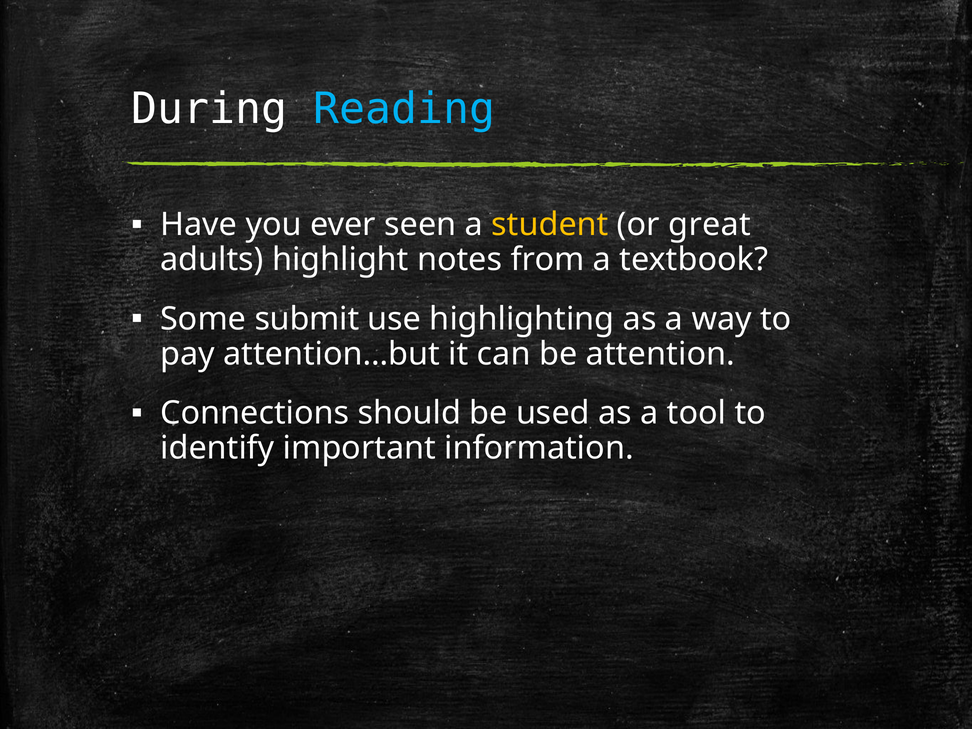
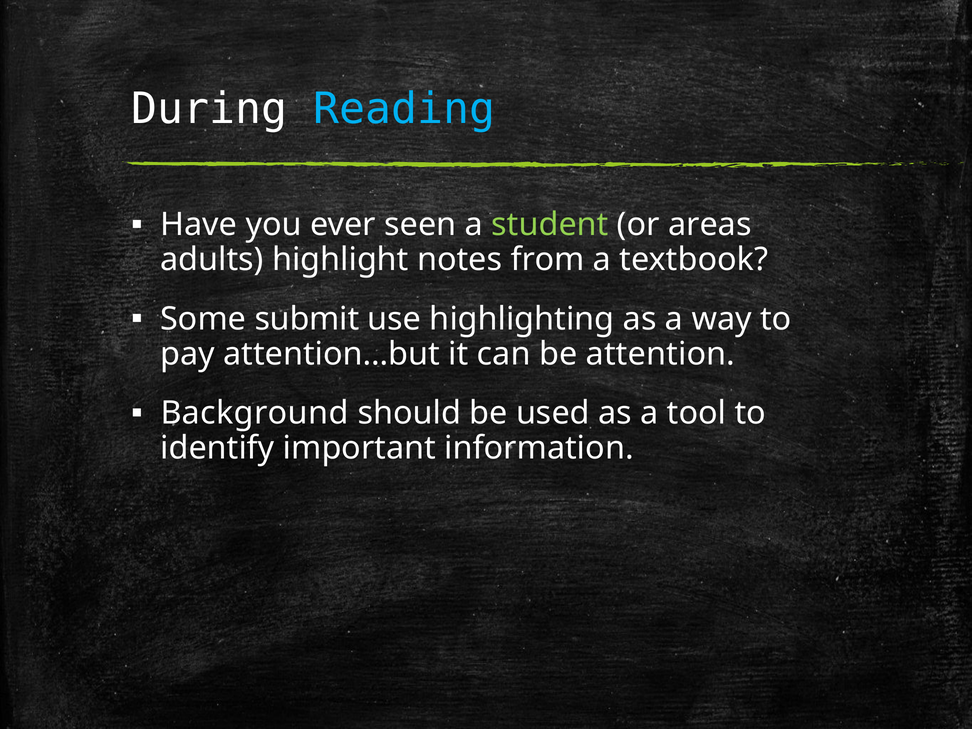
student colour: yellow -> light green (550, 225)
great: great -> areas (710, 225)
Connections: Connections -> Background (255, 413)
